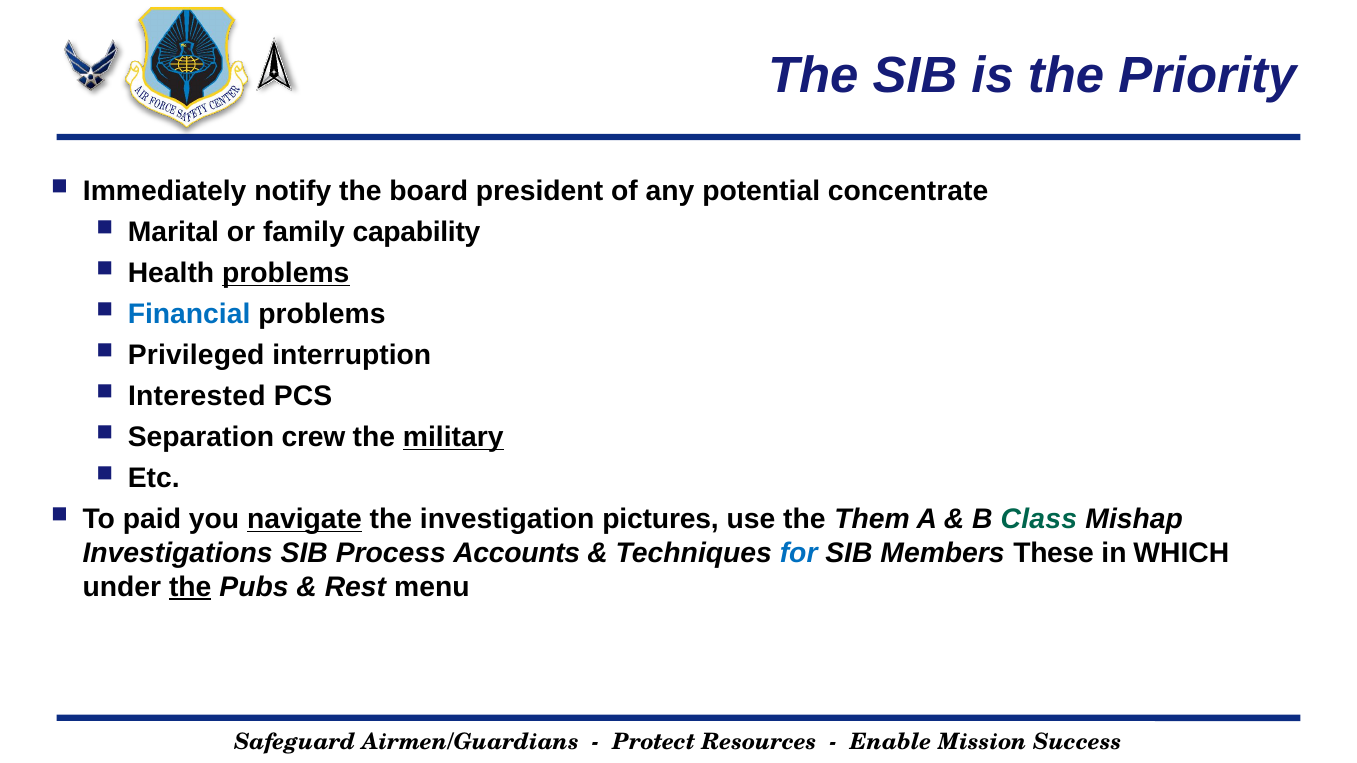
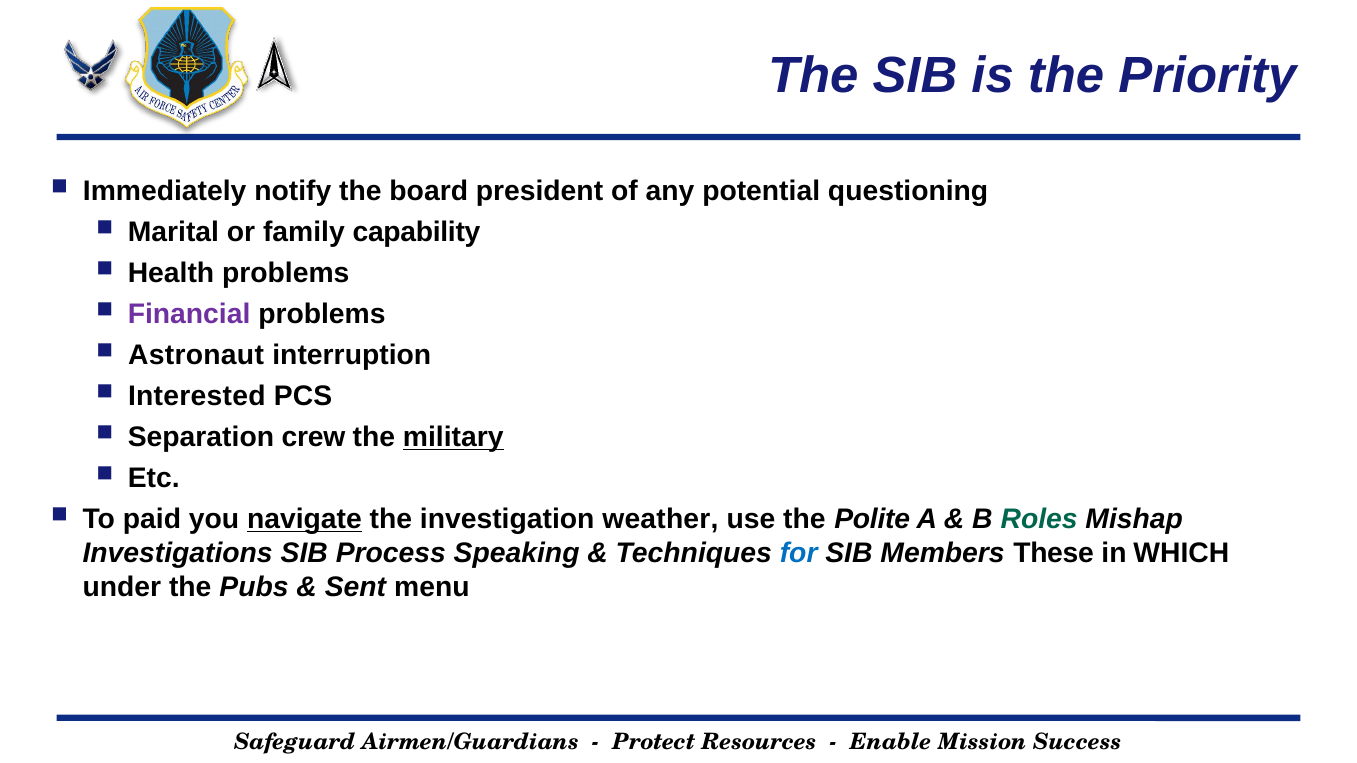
concentrate: concentrate -> questioning (908, 192)
problems underline: present -> none (286, 274)
Financial colour: blue -> purple (189, 314)
Privileged: Privileged -> Astronaut (196, 355)
pictures: pictures -> weather (660, 519)
Them: Them -> Polite (872, 519)
Class: Class -> Roles (1039, 519)
Accounts: Accounts -> Speaking (517, 553)
the underline: present -> none (190, 587)
Rest: Rest -> Sent (355, 587)
